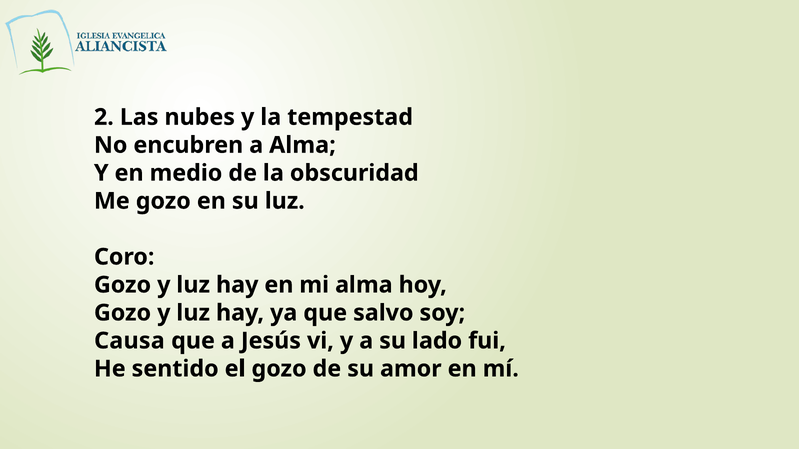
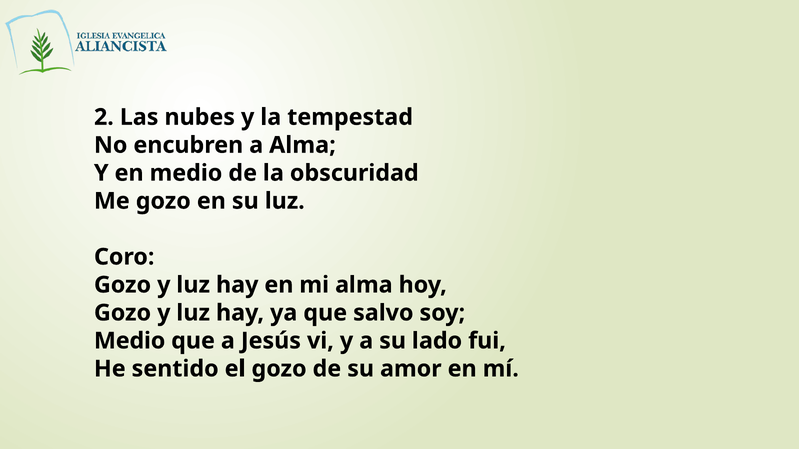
Causa: Causa -> Medio (130, 341)
